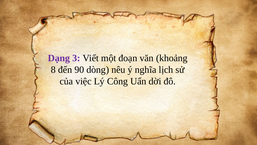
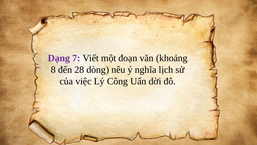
3: 3 -> 7 (76, 58)
90: 90 -> 28 (79, 70)
